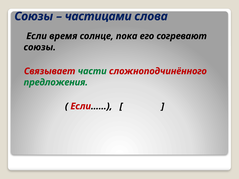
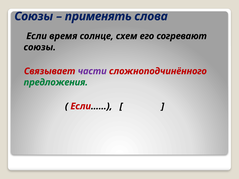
частицами: частицами -> применять (98, 16)
пока: пока -> схем (127, 36)
части colour: green -> purple (92, 71)
